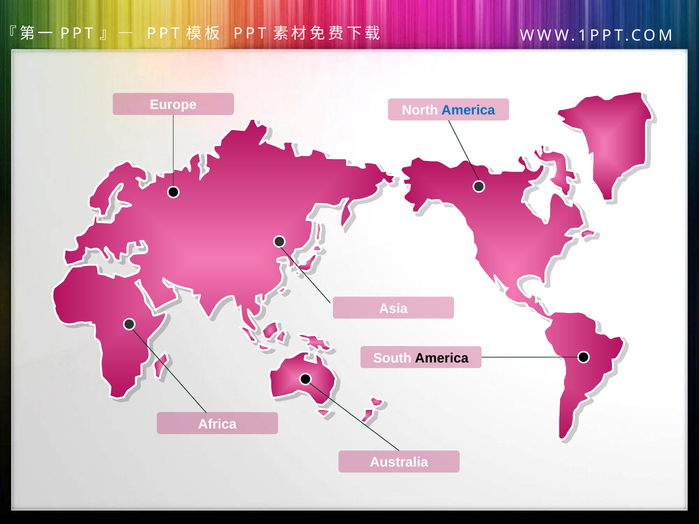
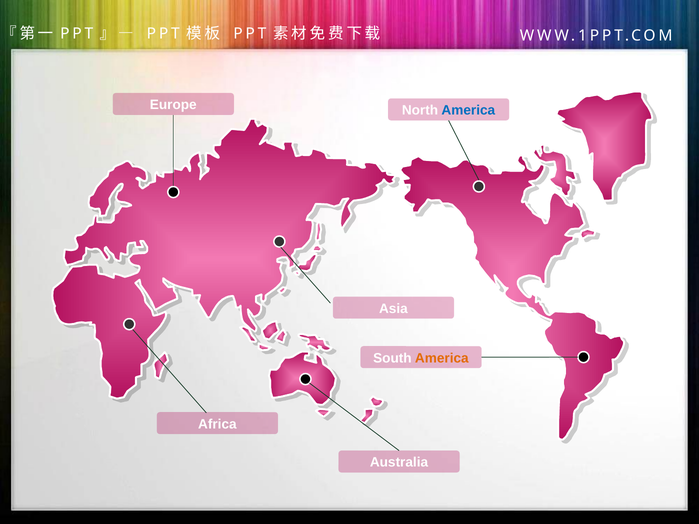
America colour: black -> orange (442, 358)
